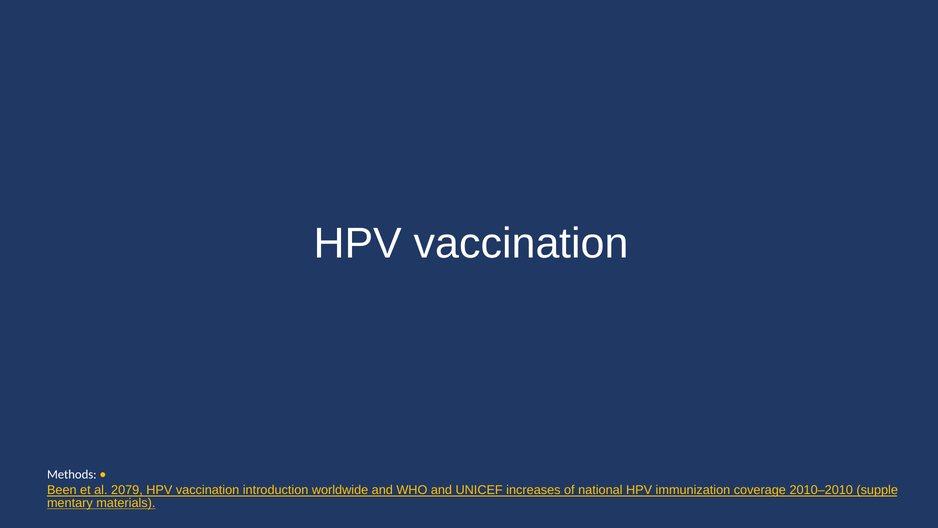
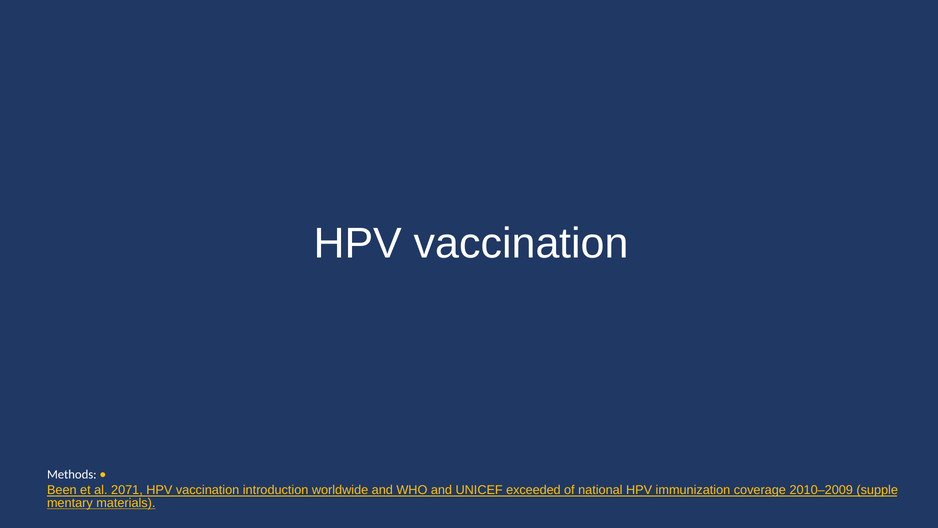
2079: 2079 -> 2071 (127, 490)
increases: increases -> exceeded (533, 490)
2010–2010: 2010–2010 -> 2010–2009 (821, 490)
